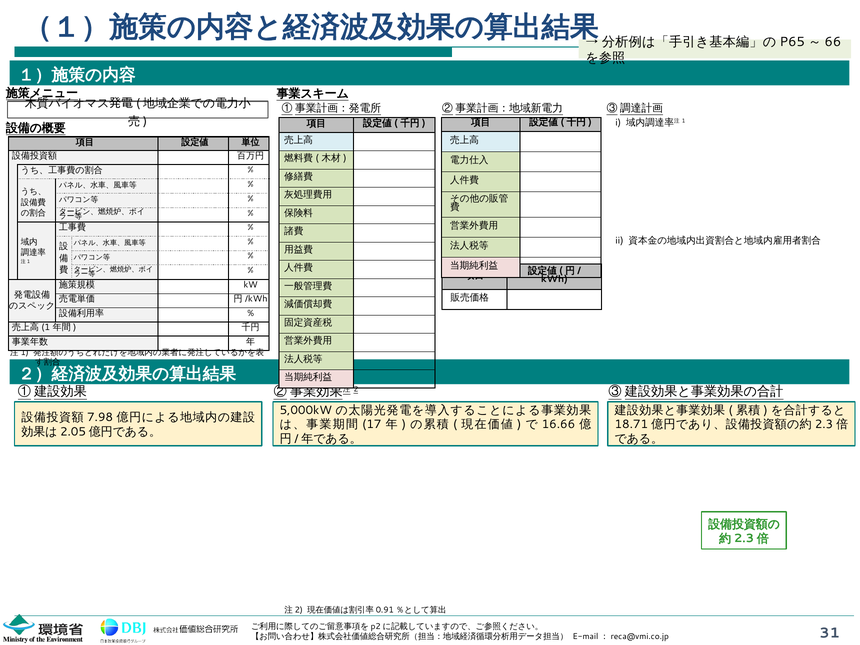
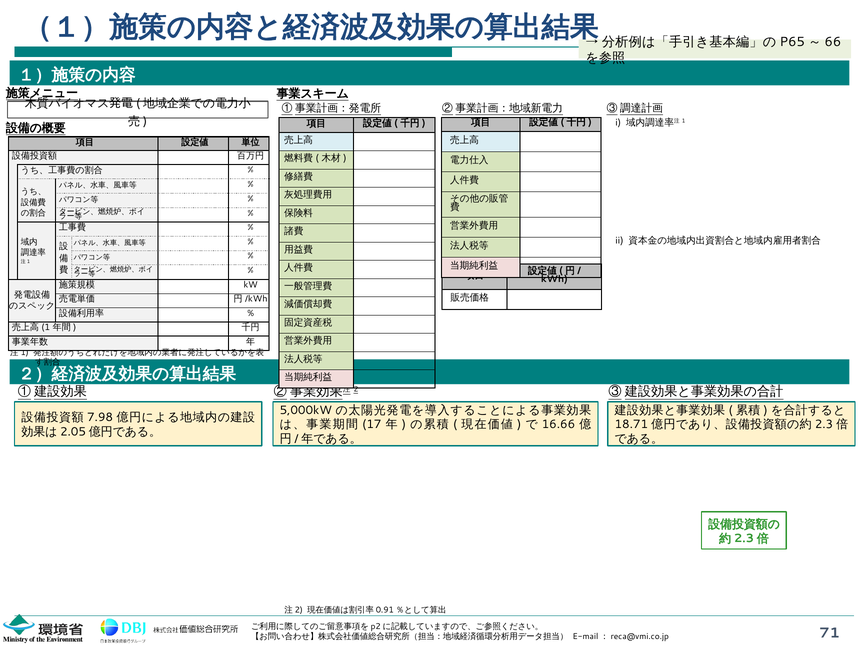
31: 31 -> 71 (830, 633)
